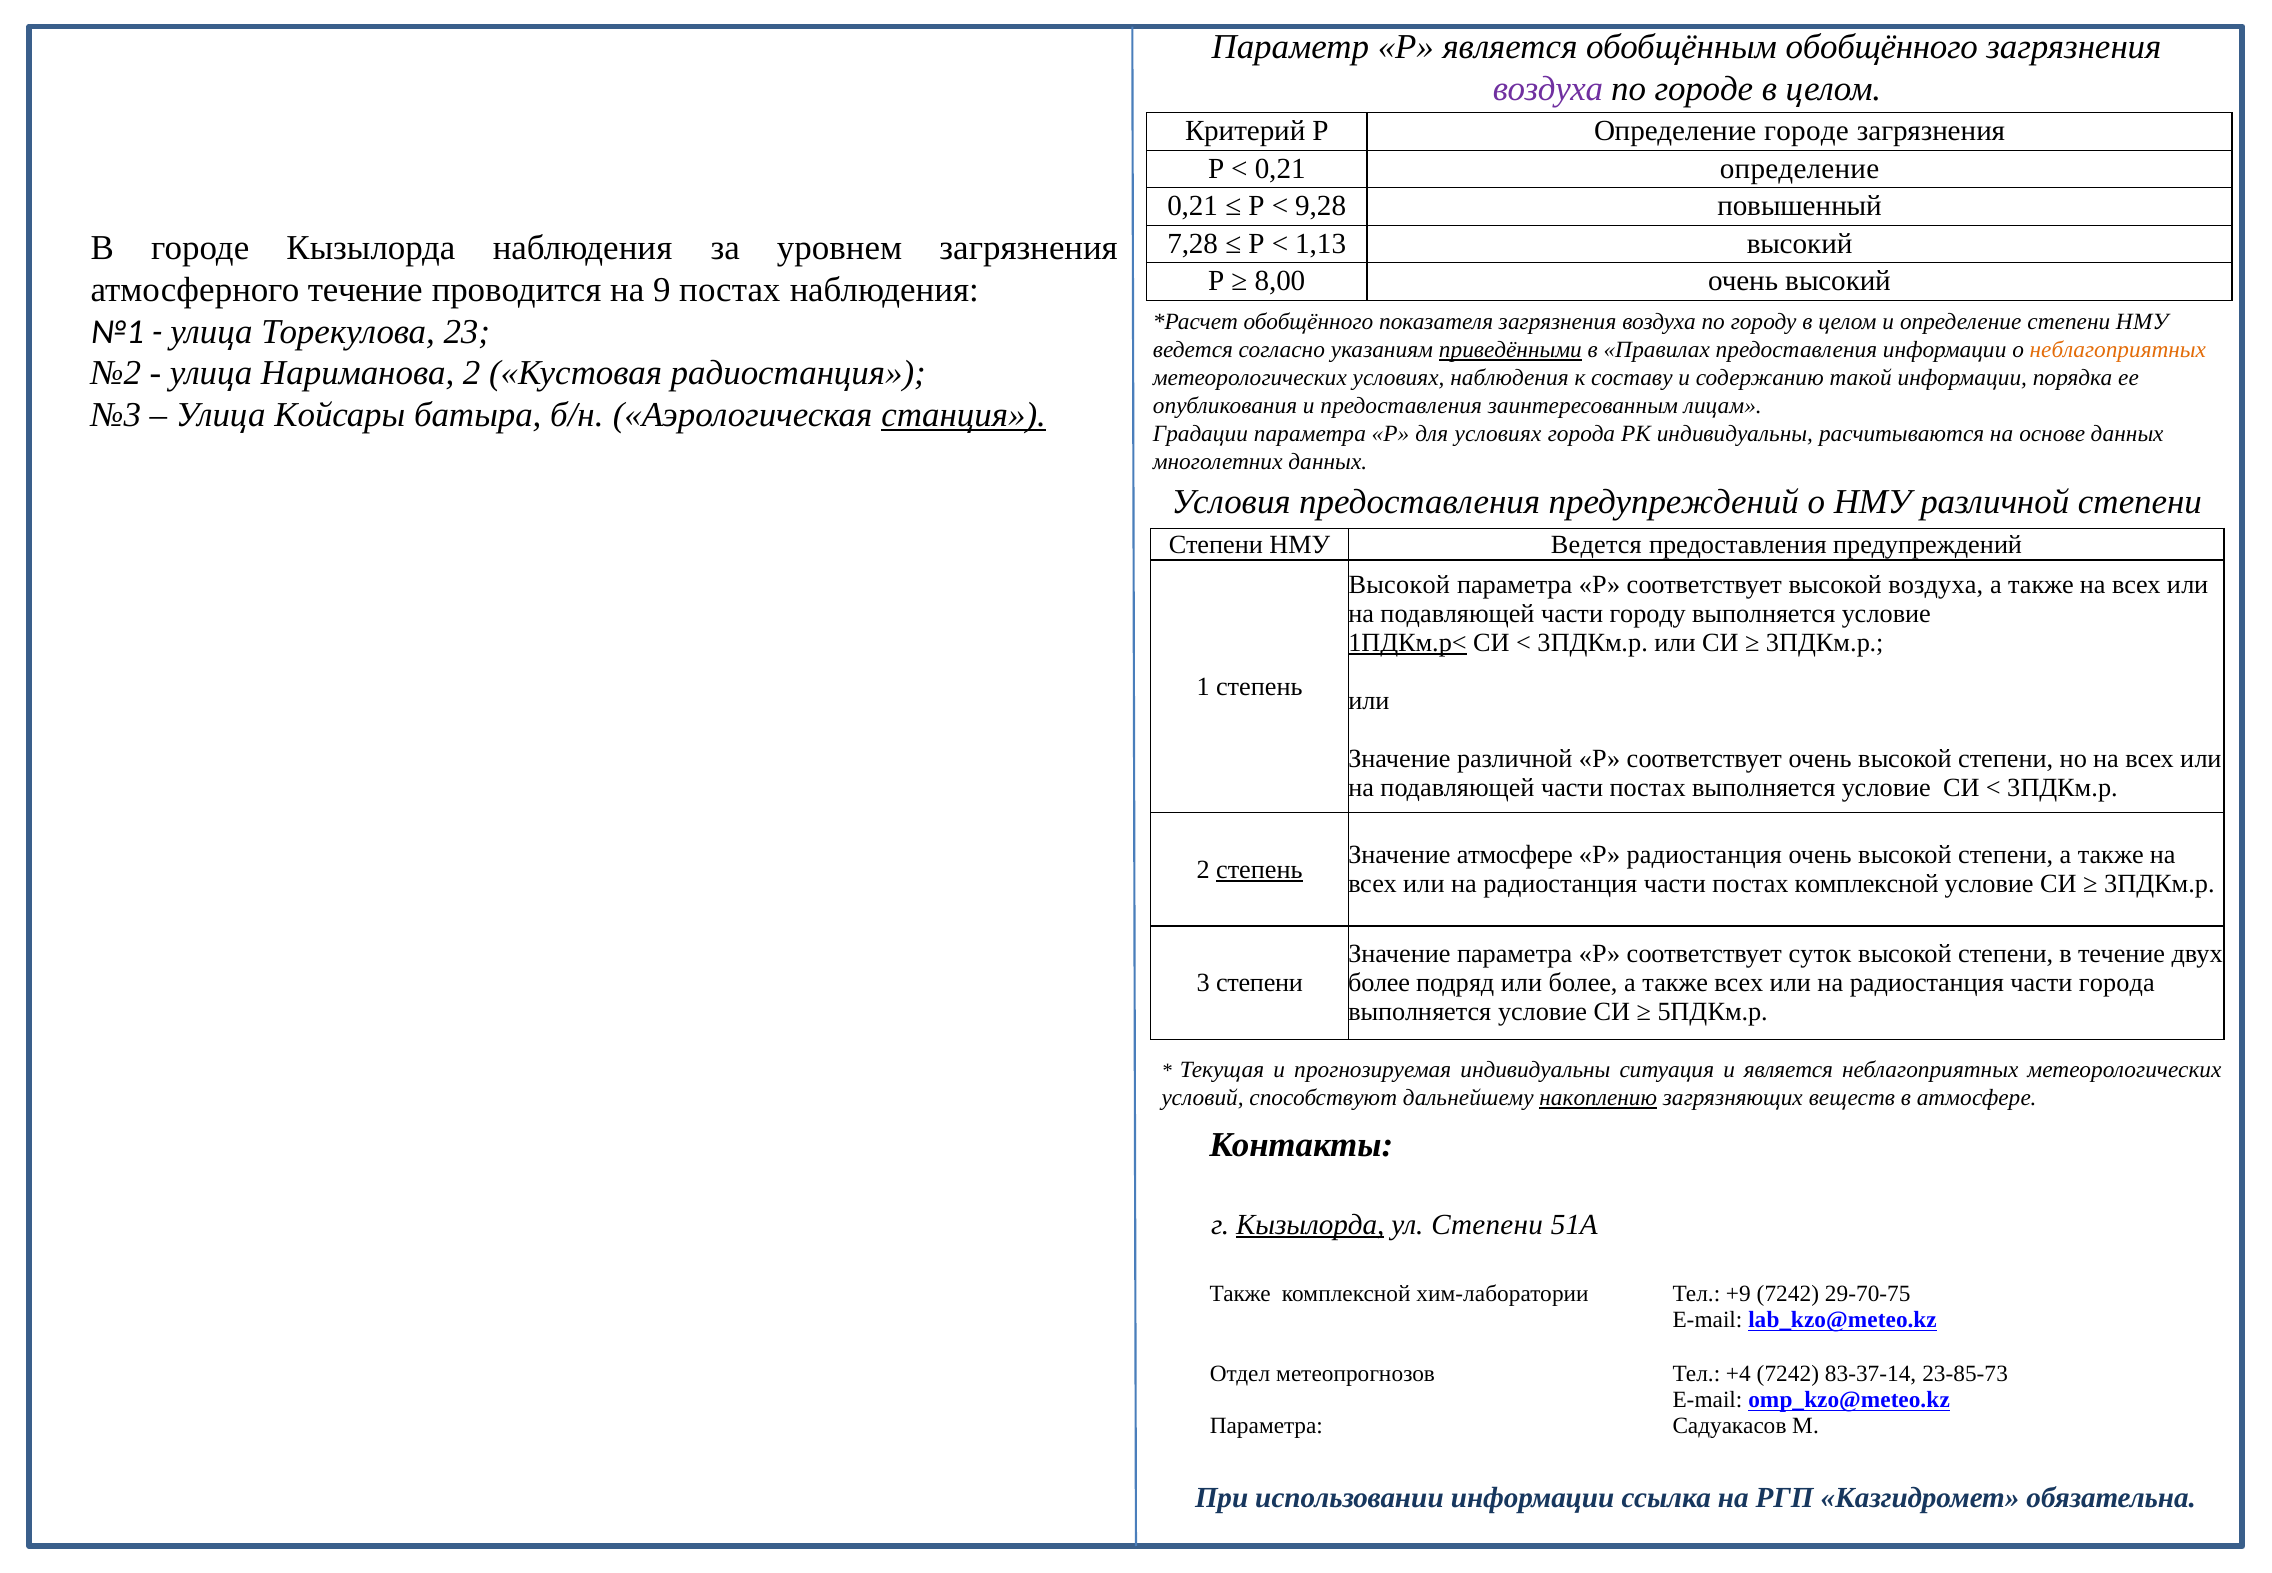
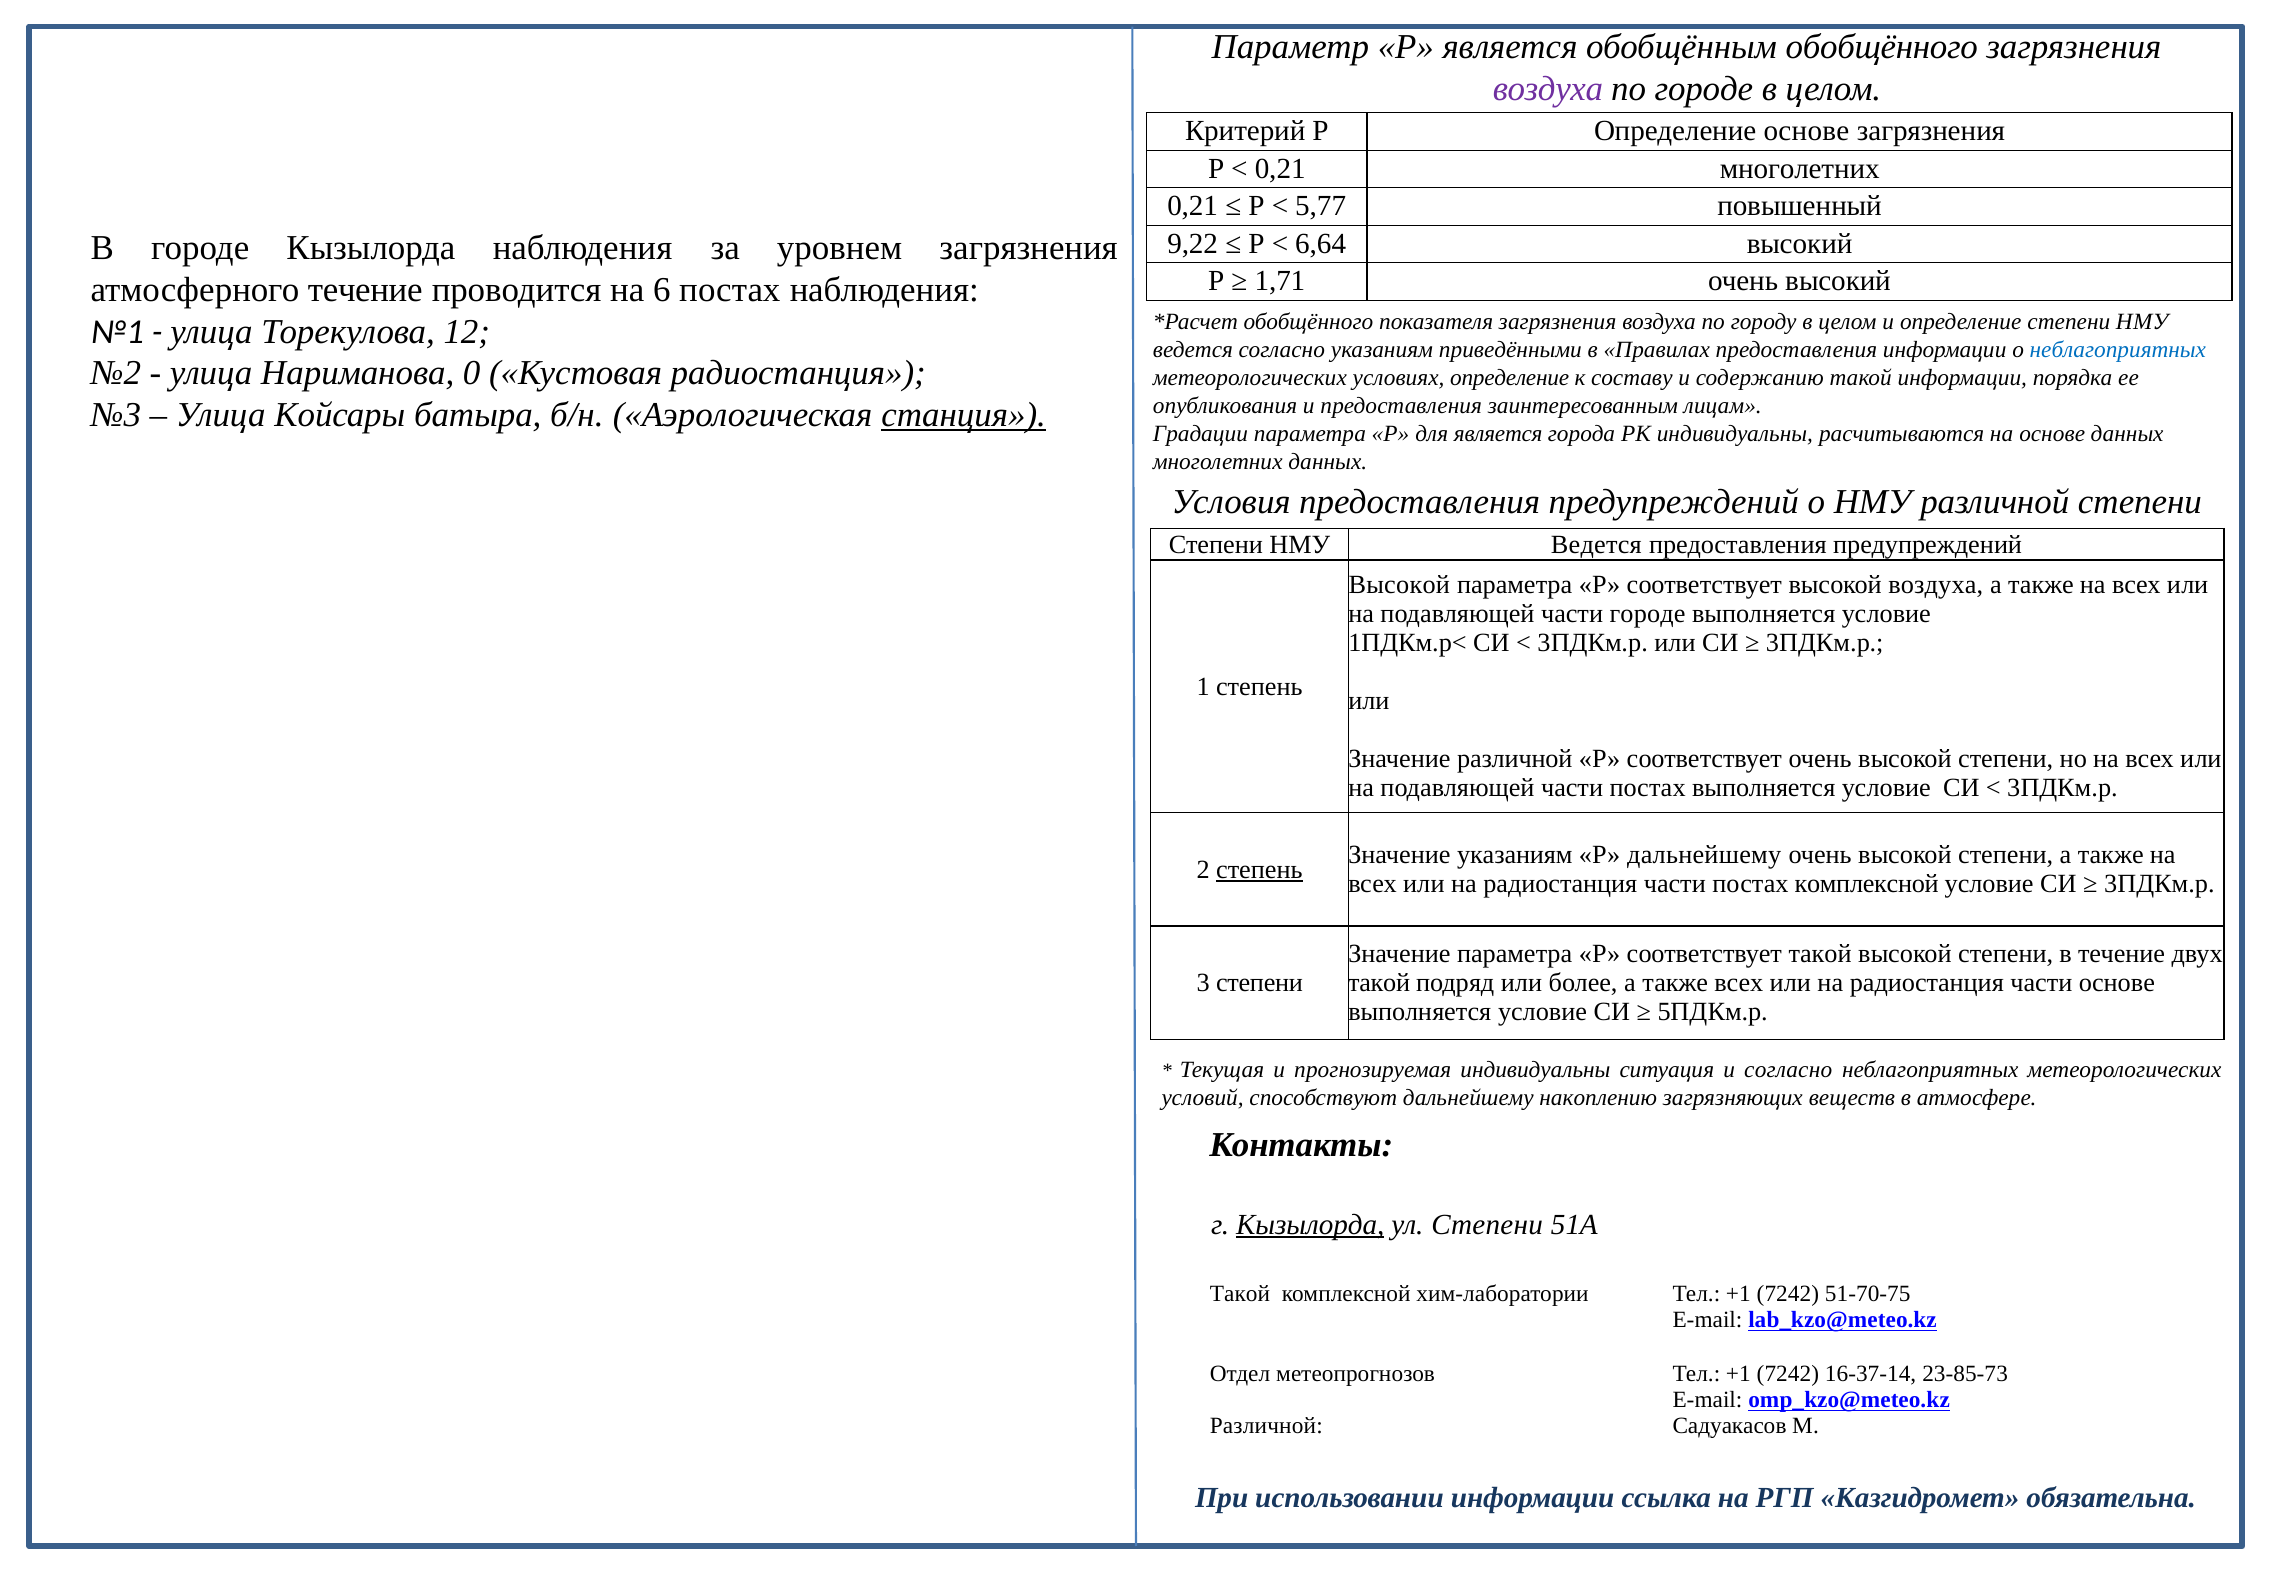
Определение городе: городе -> основе (1806, 131)
0,21 определение: определение -> многолетних (1800, 169)
9,28: 9,28 -> 5,77 (1321, 206)
7,28: 7,28 -> 9,22 (1193, 244)
1,13: 1,13 -> 6,64 (1321, 244)
8,00: 8,00 -> 1,71 (1280, 281)
9: 9 -> 6 (662, 290)
23: 23 -> 12 (467, 331)
приведёнными underline: present -> none (1510, 350)
неблагоприятных colour: orange -> blue (2118, 350)
Нариманова 2: 2 -> 0 (472, 373)
условиях наблюдения: наблюдения -> определение (1510, 378)
для условиях: условиях -> является (1498, 434)
части городу: городу -> городе (1648, 614)
1ПДКм.р< underline: present -> none (1407, 643)
Значение атмосфере: атмосфере -> указаниям (1515, 855)
Р радиостанция: радиостанция -> дальнейшему (1704, 855)
соответствует суток: суток -> такой (1820, 954)
более: более -> такой (1379, 983)
части города: города -> основе (2117, 983)
и является: является -> согласно (1788, 1070)
накоплению underline: present -> none (1598, 1098)
Также: Также -> Такой (1240, 1294)
хим-лаборатории Тел +9: +9 -> +1 (1738, 1294)
29-70-75: 29-70-75 -> 51-70-75 (1868, 1294)
+4: +4 -> +1 (1738, 1374)
83-37-14: 83-37-14 -> 16-37-14 (1871, 1374)
Параметра: Параметра -> Различной (1266, 1426)
